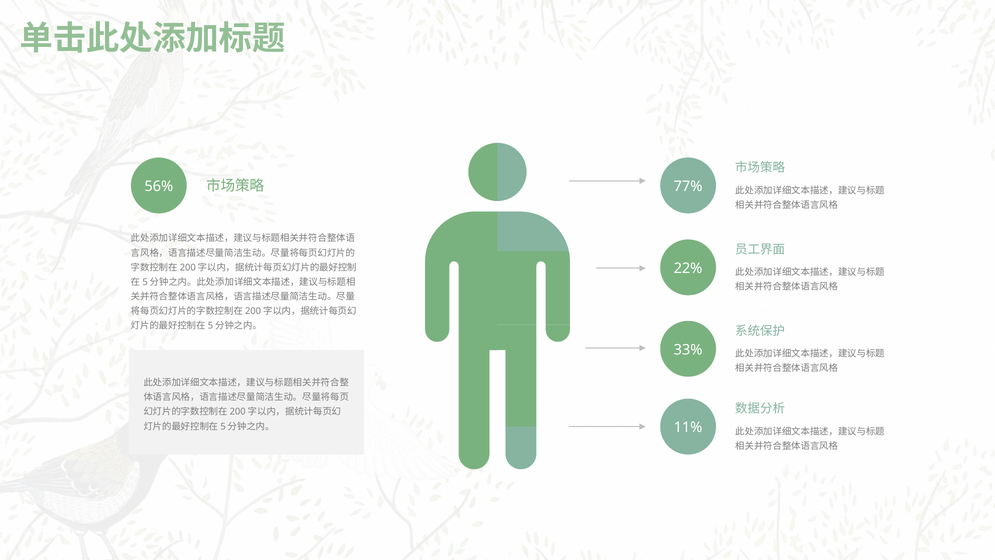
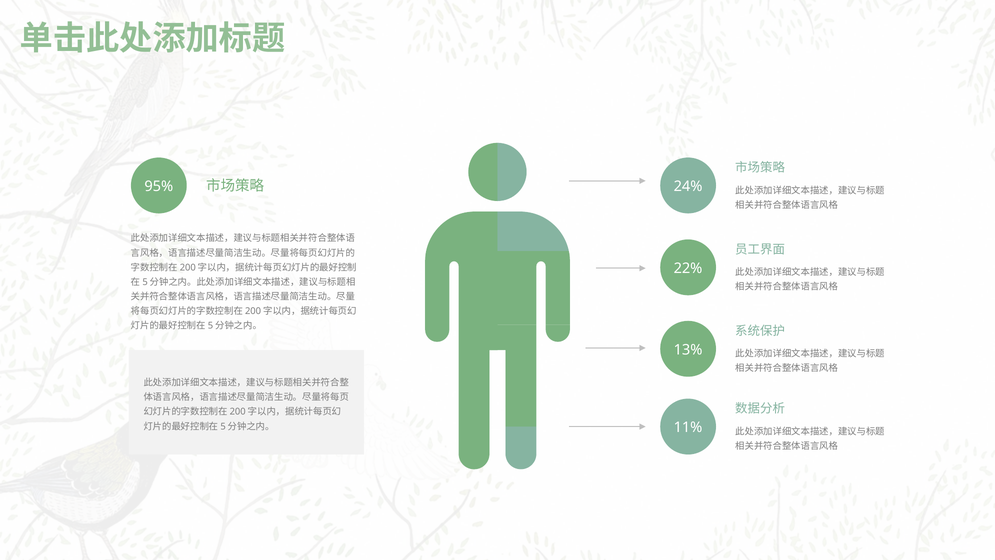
56%: 56% -> 95% (159, 186)
77%: 77% -> 24% (688, 186)
33%: 33% -> 13% (688, 350)
